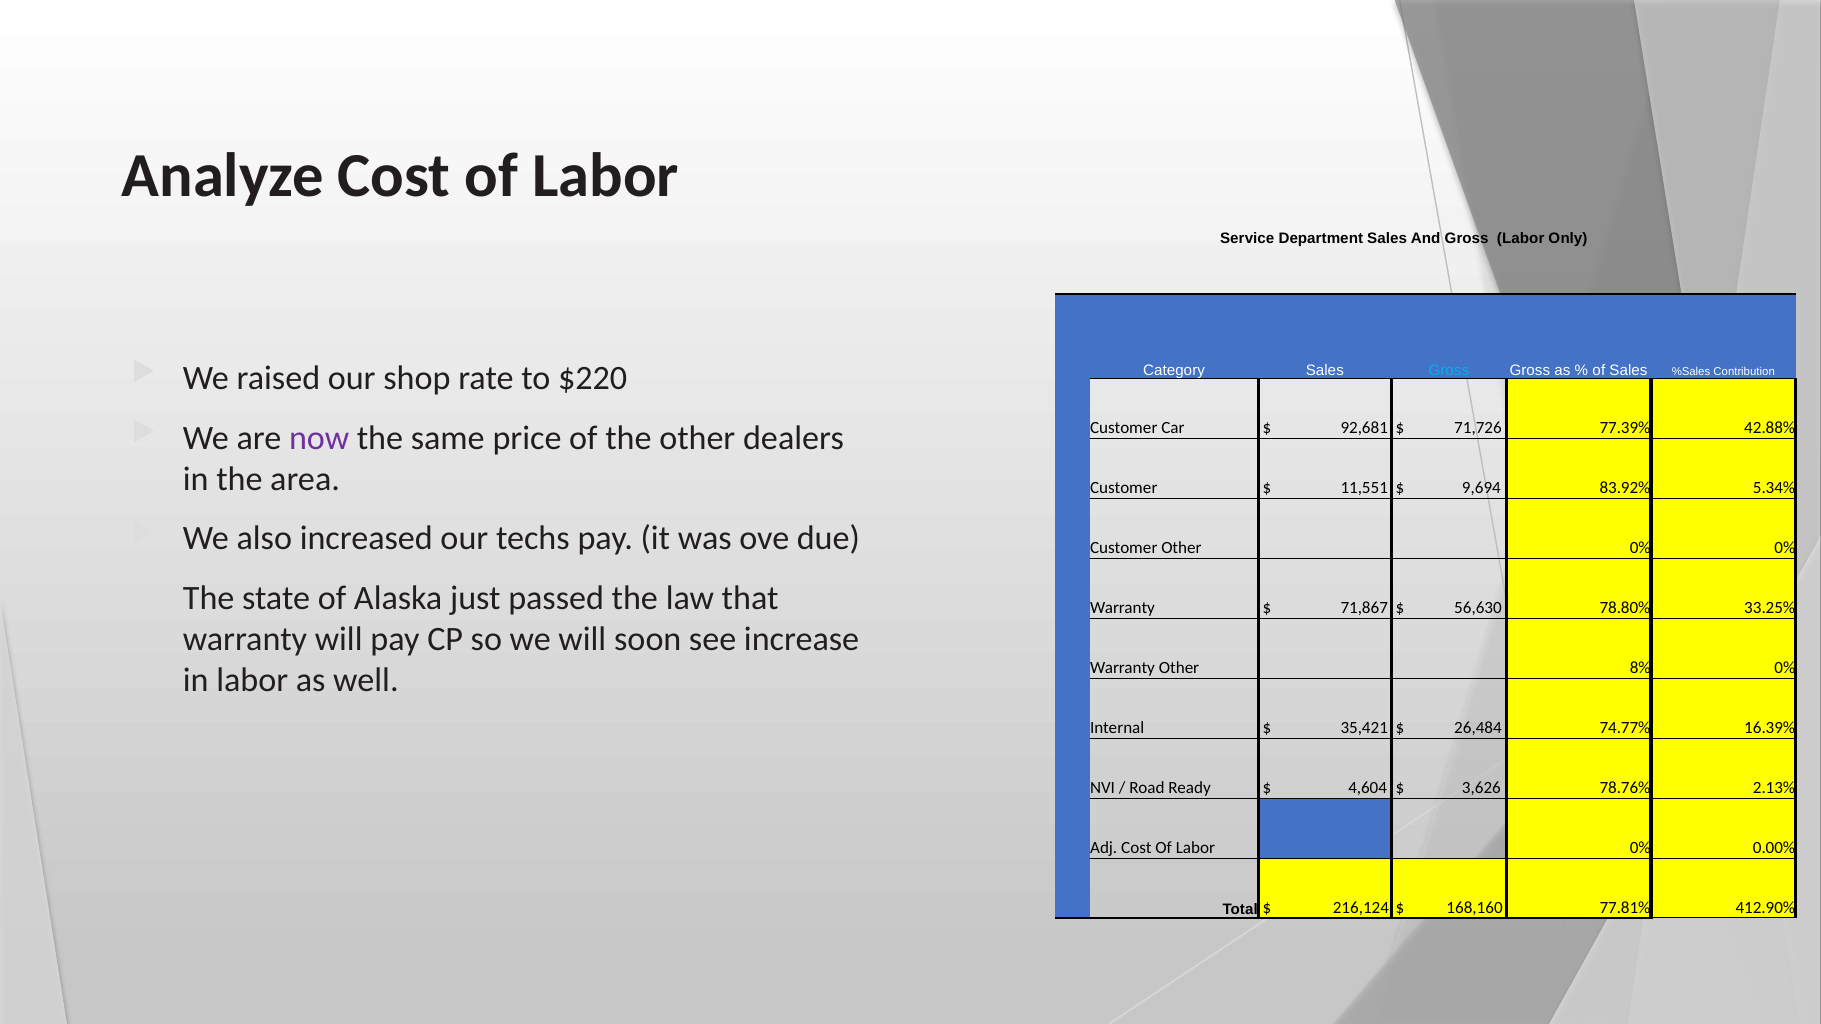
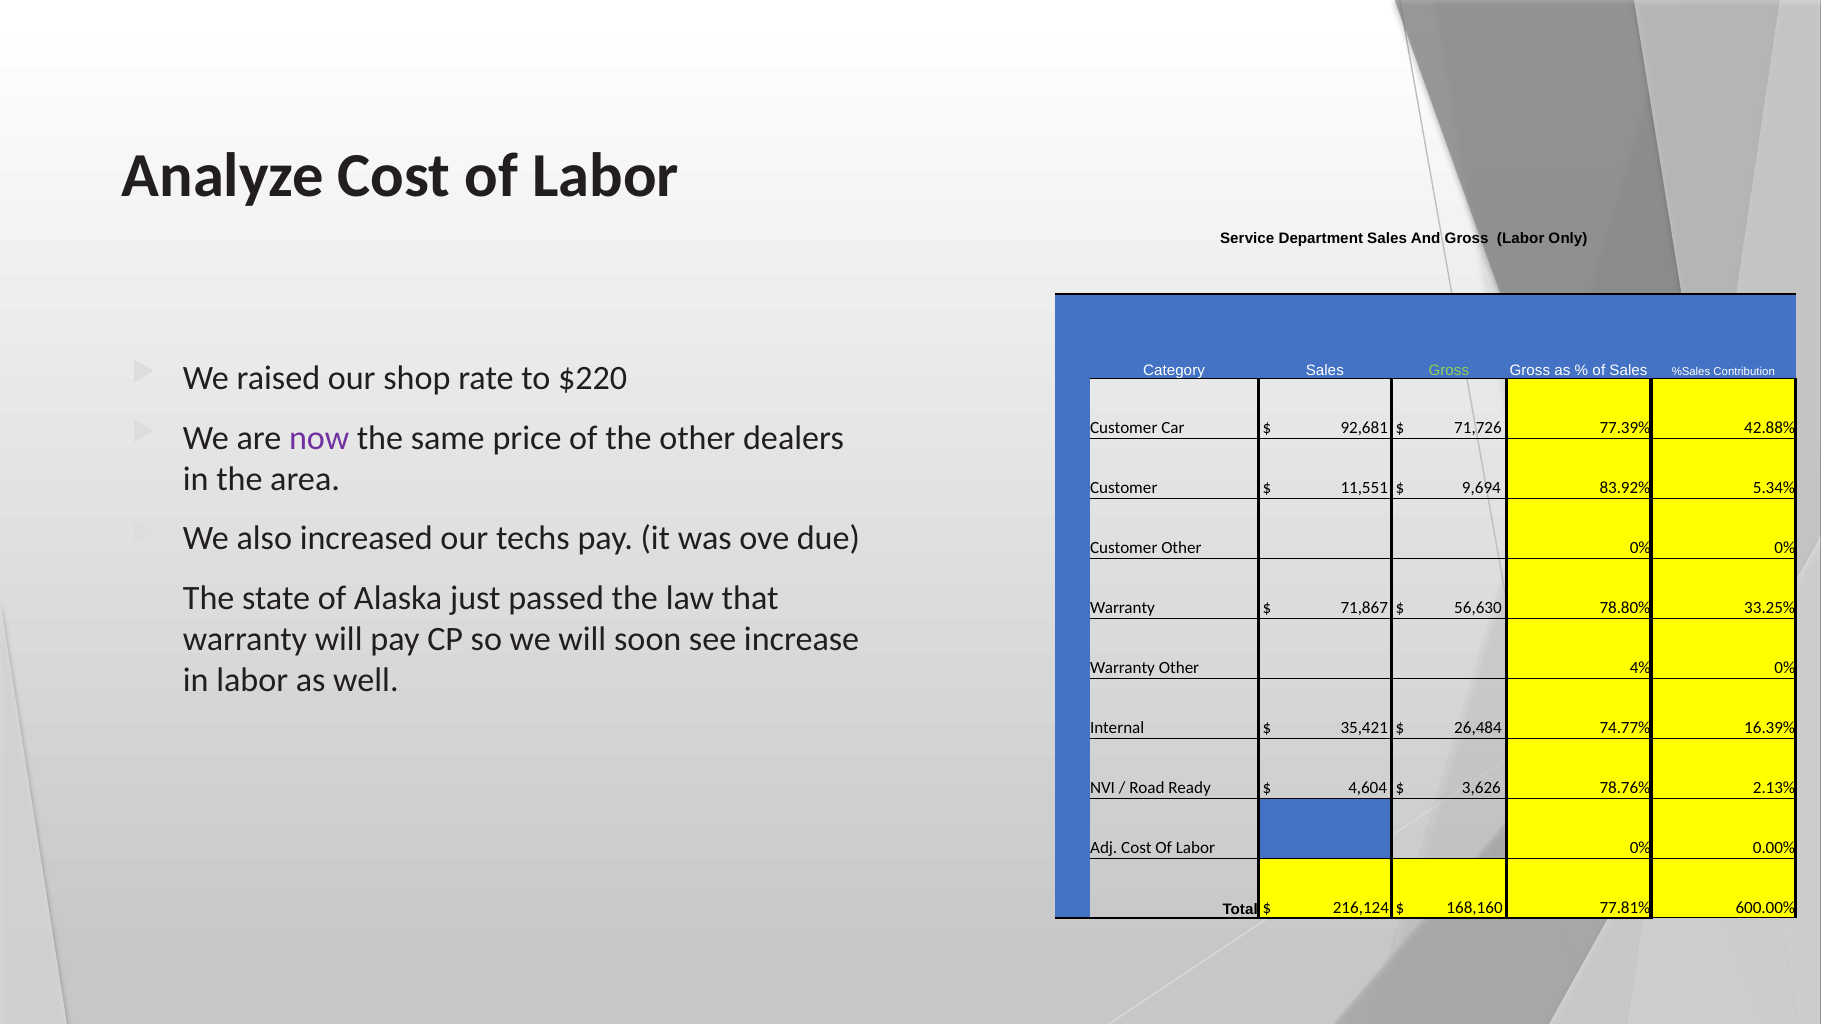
Gross colour: light blue -> light green (1449, 370)
8%: 8% -> 4% (1640, 668)
412.90%: 412.90% -> 600.00% (1765, 908)
